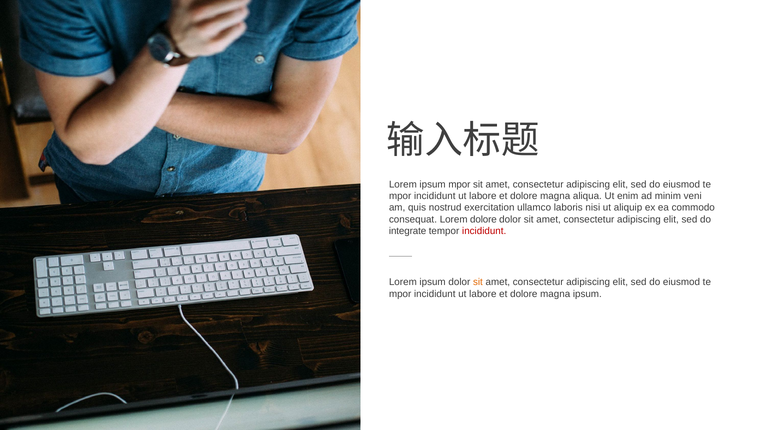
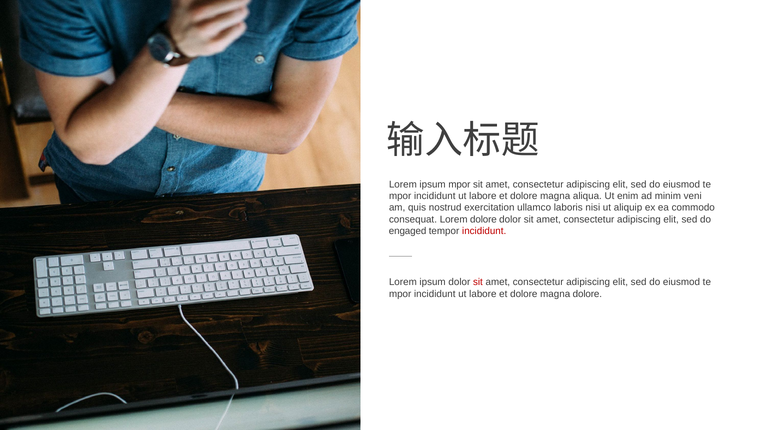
integrate: integrate -> engaged (408, 231)
sit colour: orange -> red (478, 282)
magna ipsum: ipsum -> dolore (587, 294)
